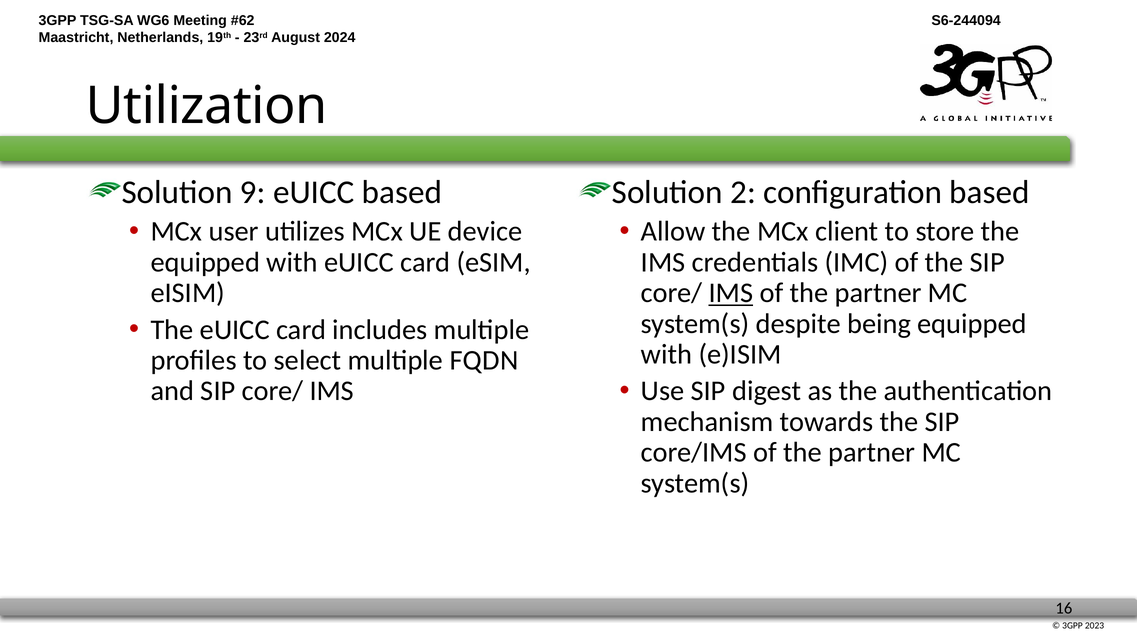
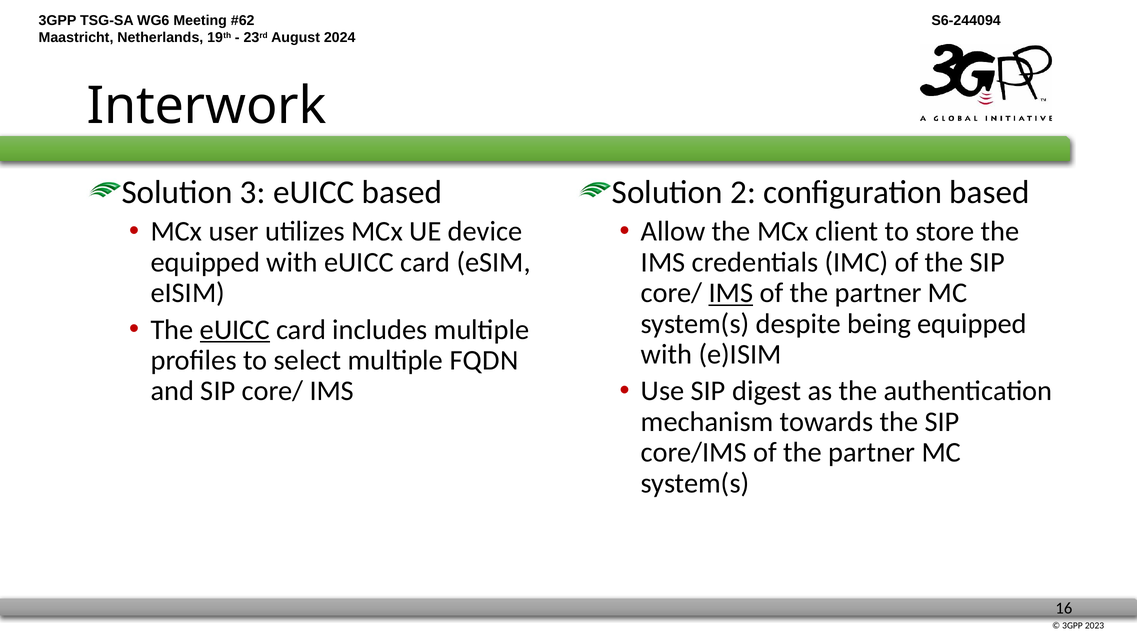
Utilization: Utilization -> Interwork (207, 106)
9: 9 -> 3 (253, 192)
eUICC underline: none -> present (235, 329)
